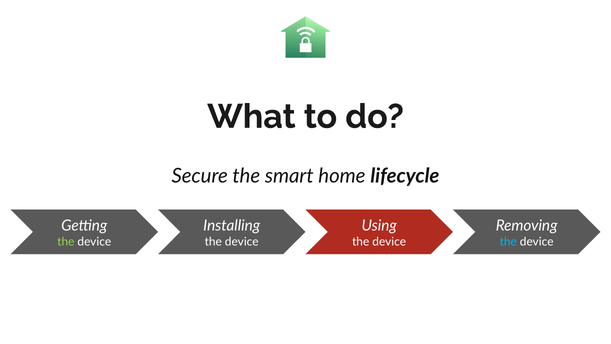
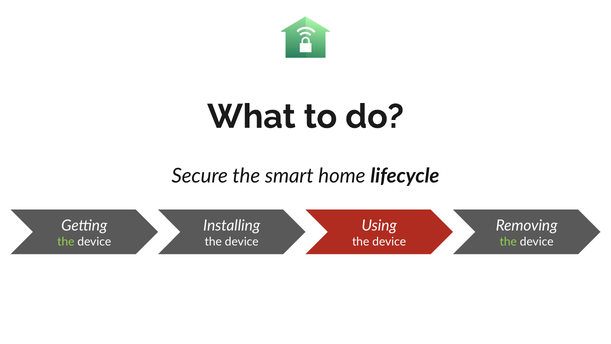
the colour: light blue -> light green (508, 242)
